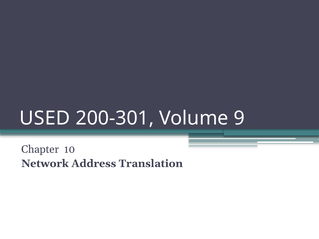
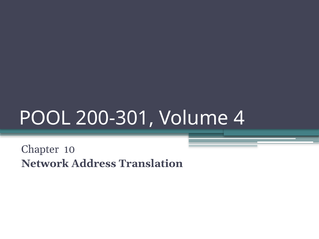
USED: USED -> POOL (45, 118)
9: 9 -> 4 (239, 118)
